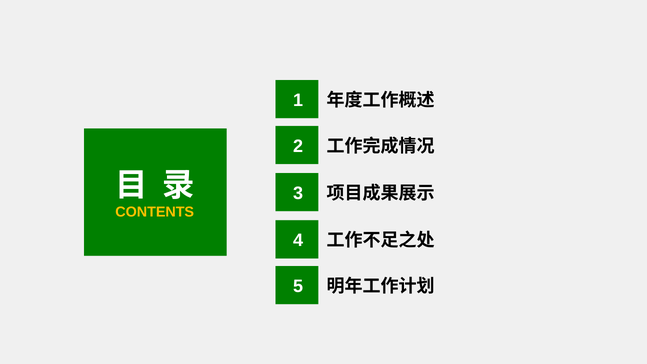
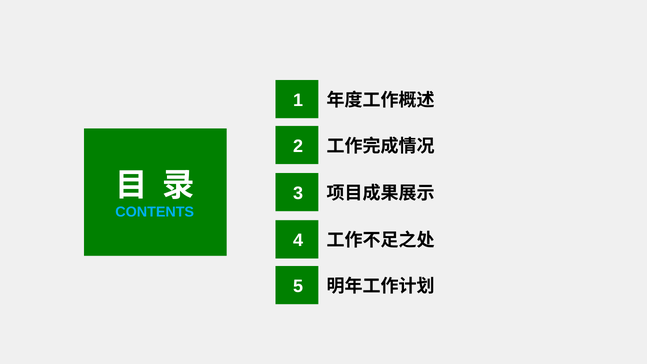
CONTENTS colour: yellow -> light blue (155, 212)
